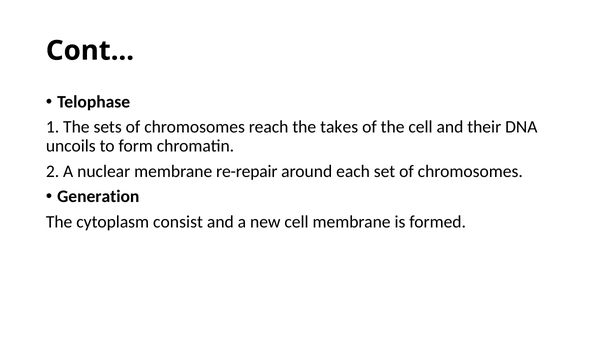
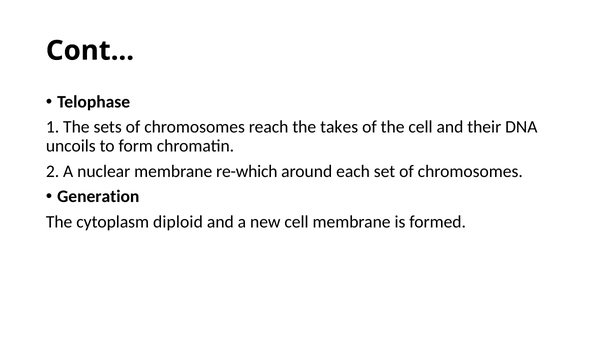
re-repair: re-repair -> re-which (247, 171)
consist: consist -> diploid (178, 222)
